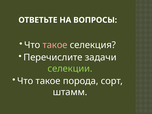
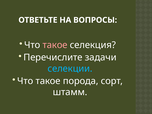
селекции colour: light green -> light blue (70, 69)
